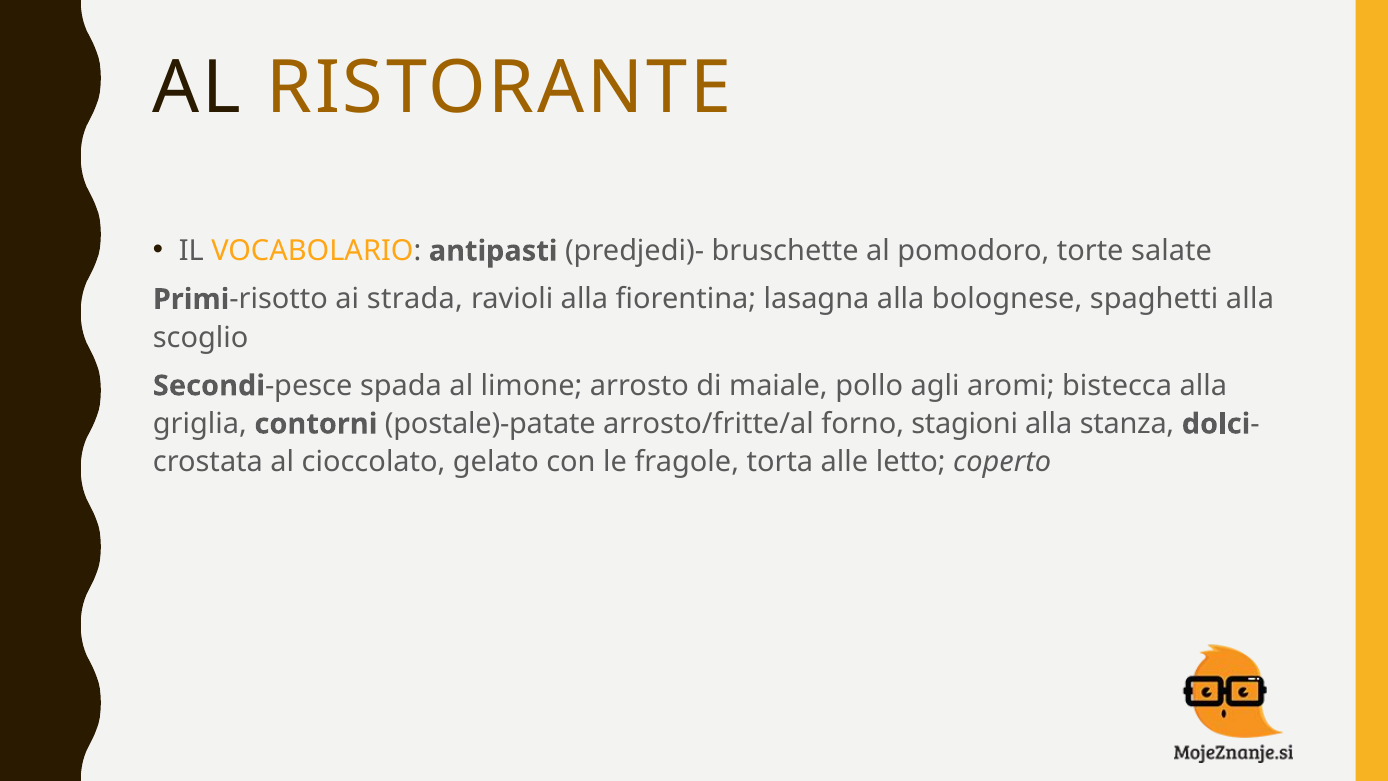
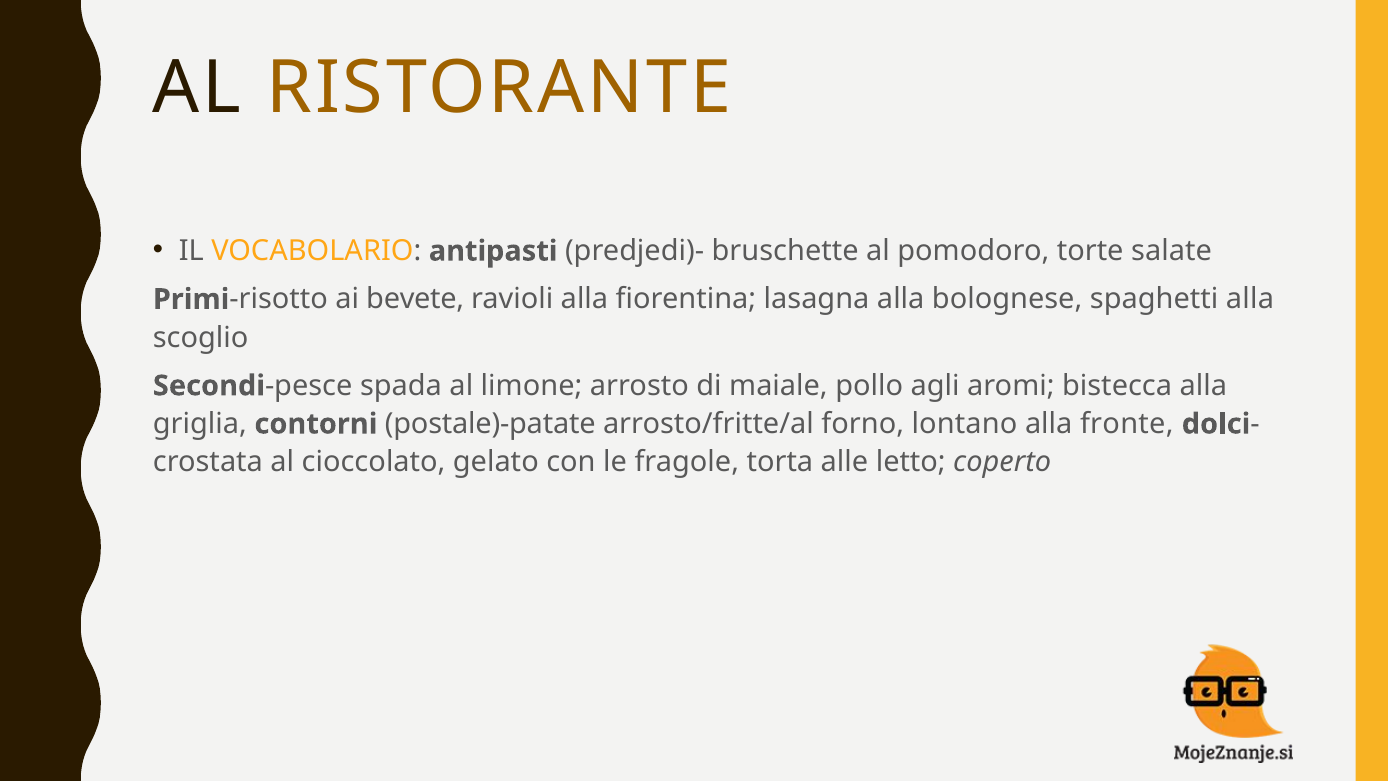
strada: strada -> bevete (415, 299)
stagioni: stagioni -> lontano (964, 424)
stanza: stanza -> fronte (1127, 424)
